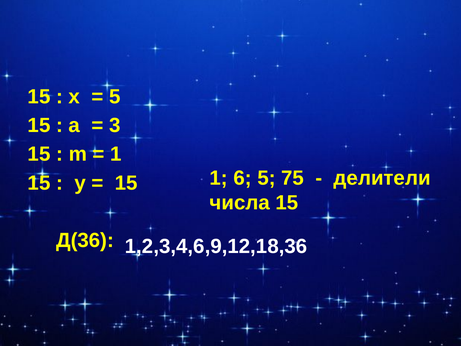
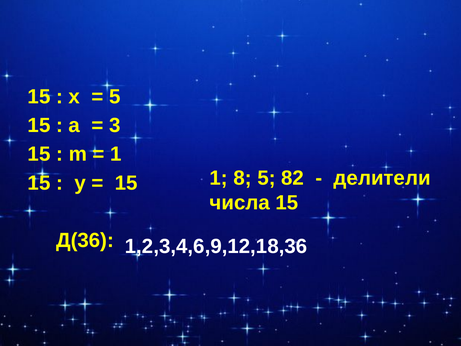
6: 6 -> 8 (243, 178)
75: 75 -> 82 (293, 178)
